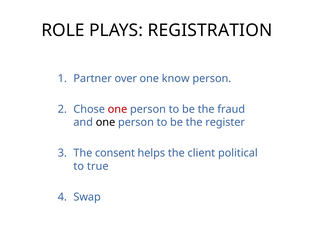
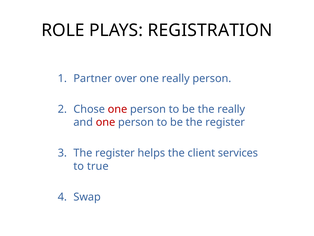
one know: know -> really (176, 78)
the fraud: fraud -> really (231, 109)
one colour: black -> red (105, 122)
consent: consent -> register (115, 153)
political: political -> services (238, 153)
